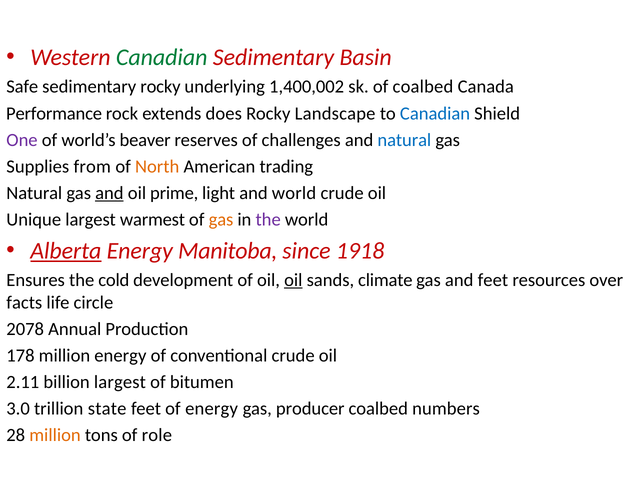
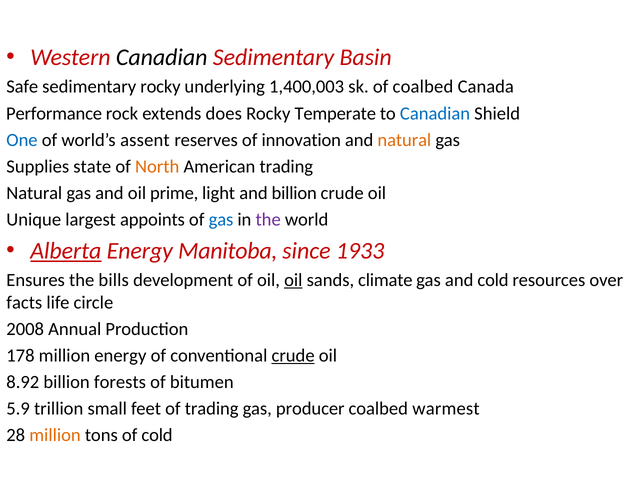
Canadian colour: green -> black (162, 57)
1,400,002: 1,400,002 -> 1,400,003 (307, 87)
Landscape: Landscape -> Temperate (335, 113)
One colour: purple -> blue (22, 140)
beaver: beaver -> assent (145, 140)
challenges: challenges -> innovation (301, 140)
natural colour: blue -> orange (404, 140)
from: from -> state (92, 166)
and underline: present -> none (109, 193)
and world: world -> billion (294, 193)
warmest: warmest -> appoints (152, 219)
gas colour: orange -> blue (221, 219)
1918: 1918 -> 1933 (360, 251)
cold: cold -> bills (114, 280)
and feet: feet -> cold (493, 280)
2078: 2078 -> 2008 (25, 329)
crude underline: none -> present (293, 355)
2.11: 2.11 -> 8.92 (23, 382)
billion largest: largest -> forests (120, 382)
3.0: 3.0 -> 5.9 (18, 408)
state: state -> small (107, 408)
of energy: energy -> trading (212, 408)
numbers: numbers -> warmest (446, 408)
of role: role -> cold (157, 435)
